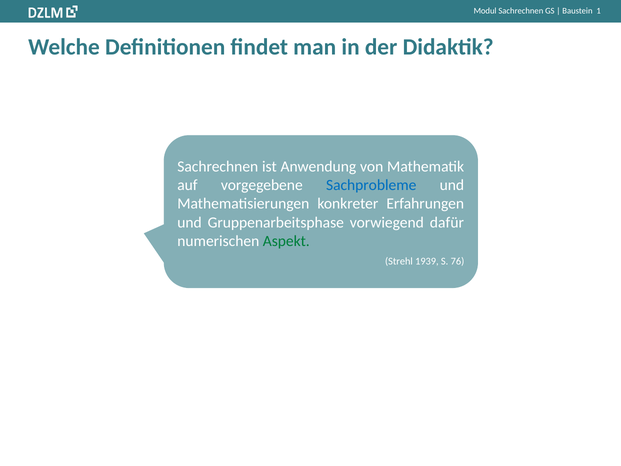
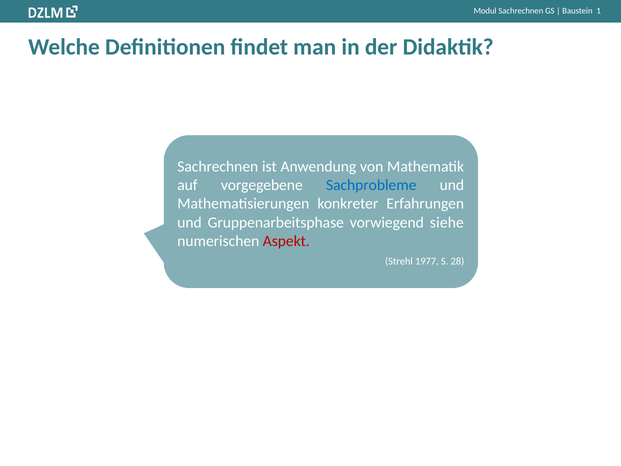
dafür: dafür -> siehe (447, 222)
Aspekt colour: green -> red (286, 241)
1939: 1939 -> 1977 (427, 261)
76: 76 -> 28 (457, 261)
